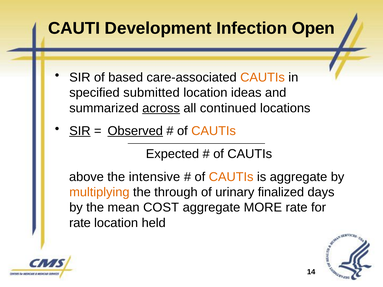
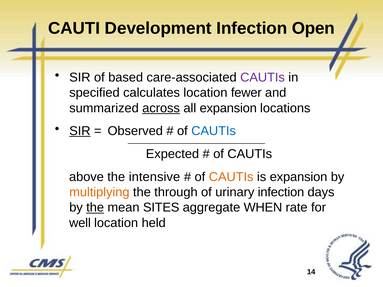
CAUTIs colour: orange -> purple (263, 77)
submitted: submitted -> calculates (152, 93)
ideas: ideas -> fewer (246, 93)
all continued: continued -> expansion (228, 108)
Observed underline: present -> none (135, 131)
CAUTIs colour: orange -> blue (214, 131)
is aggregate: aggregate -> expansion (299, 177)
urinary finalized: finalized -> infection (281, 192)
the underline: none -> present (95, 208)
COST: COST -> SITES (161, 208)
MORE: MORE -> WHEN (263, 208)
rate: rate -> well (80, 223)
